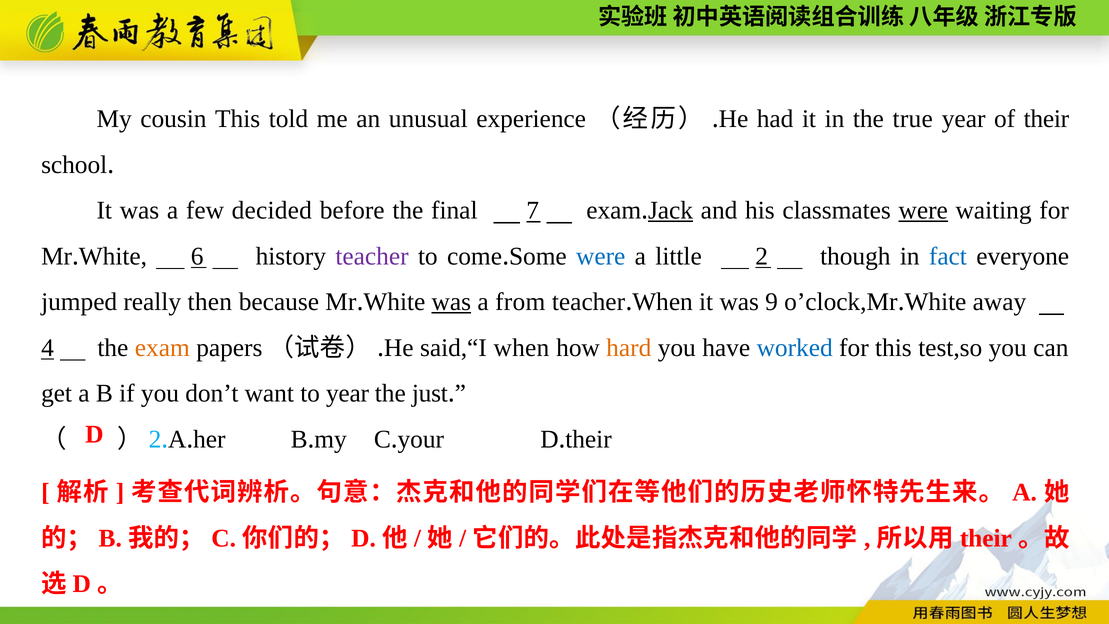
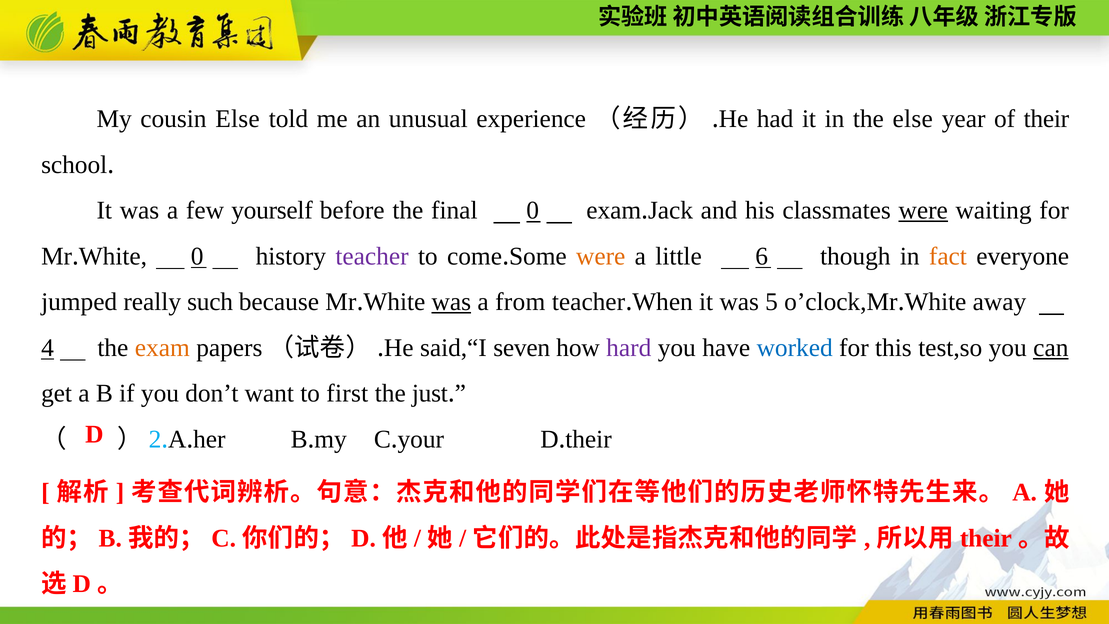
cousin This: This -> Else (238, 119)
the true: true -> else (913, 119)
decided: decided -> yourself (272, 211)
final 7: 7 -> 0 (533, 211)
Jack underline: present -> none (671, 211)
6: 6 -> 0 (197, 256)
were colour: blue -> orange (601, 256)
2: 2 -> 6 (762, 256)
fact colour: blue -> orange (948, 256)
then: then -> such (210, 302)
9: 9 -> 5 (772, 302)
said,“I when: when -> seven (522, 348)
hard colour: orange -> purple (629, 348)
can underline: none -> present (1051, 348)
to year: year -> first (347, 393)
